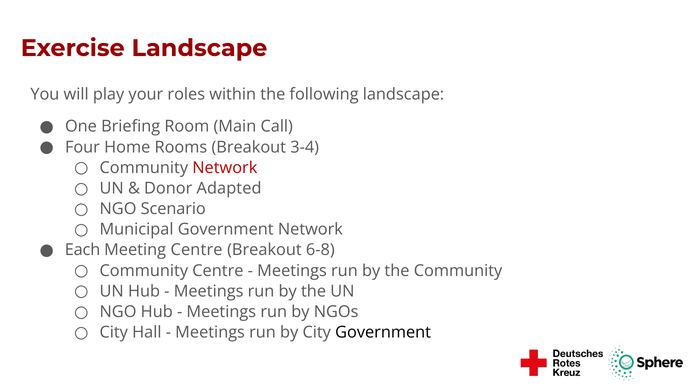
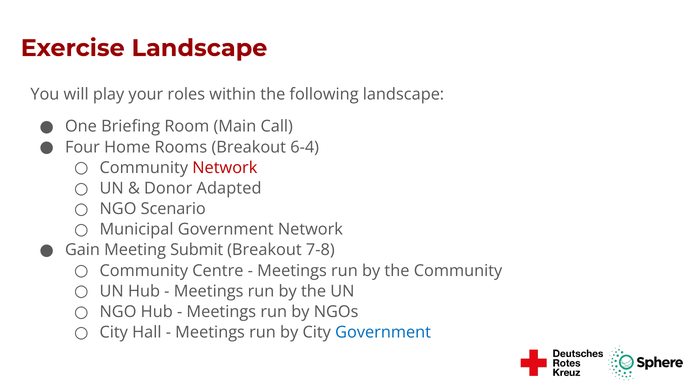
3-4: 3-4 -> 6-4 (305, 147)
Each: Each -> Gain (82, 250)
Meeting Centre: Centre -> Submit (197, 250)
6-8: 6-8 -> 7-8 (320, 250)
Government colour: black -> blue (383, 332)
